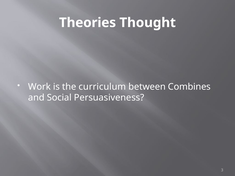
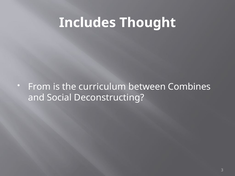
Theories: Theories -> Includes (87, 23)
Work: Work -> From (39, 87)
Persuasiveness: Persuasiveness -> Deconstructing (109, 98)
